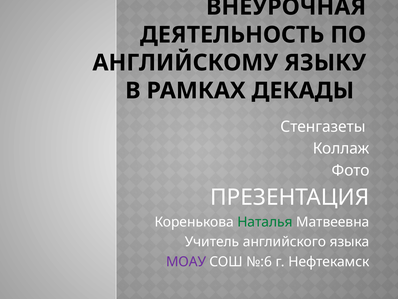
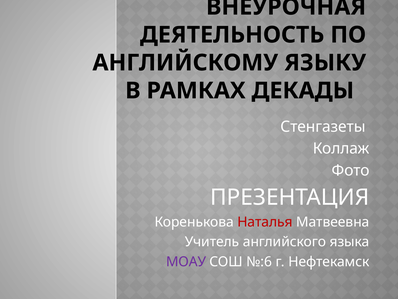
Наталья colour: green -> red (265, 222)
